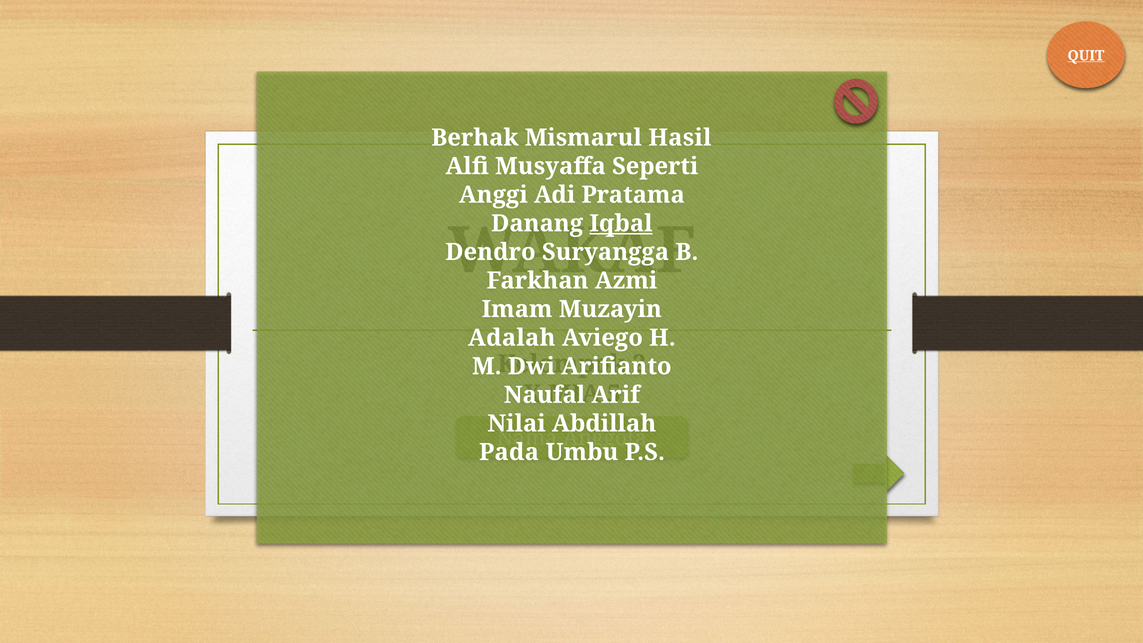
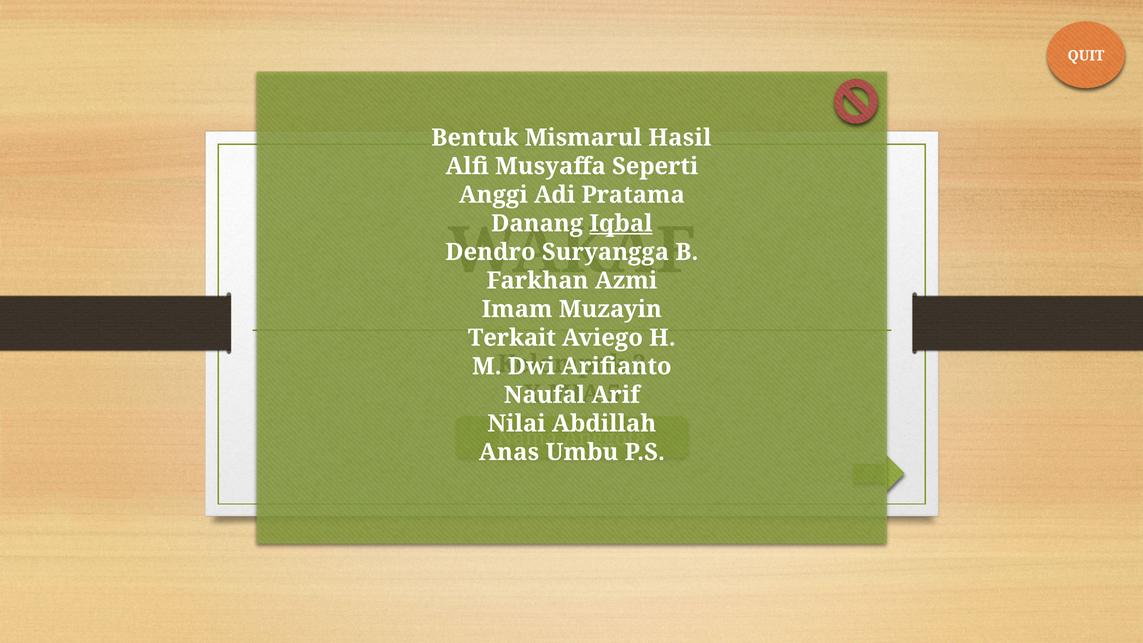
QUIT underline: present -> none (1086, 56)
Berhak: Berhak -> Bentuk (475, 138)
Adalah: Adalah -> Terkait (512, 338)
Pada: Pada -> Anas (509, 452)
